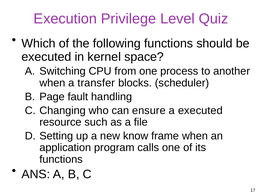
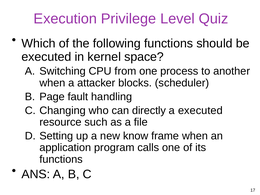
transfer: transfer -> attacker (96, 83)
ensure: ensure -> directly (149, 110)
